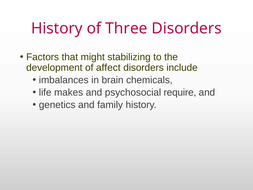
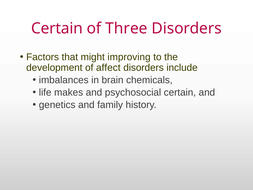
History: History -> Certain (57, 28)
stabilizing: stabilizing -> improving (129, 57)
psychosocial require: require -> certain (180, 92)
